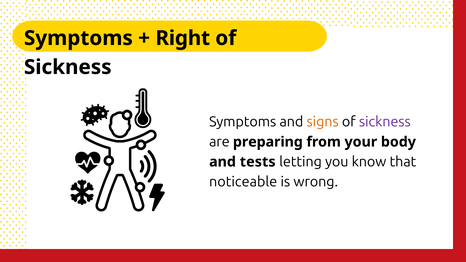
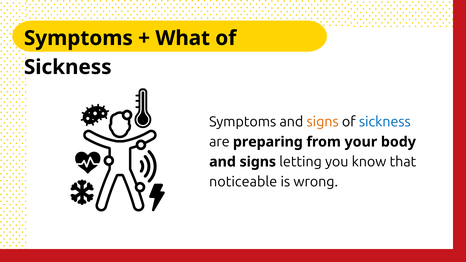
Right: Right -> What (183, 38)
sickness colour: purple -> blue (385, 122)
tests: tests -> signs (258, 162)
